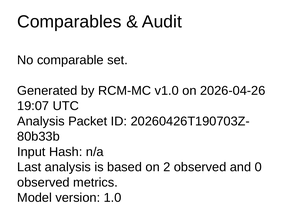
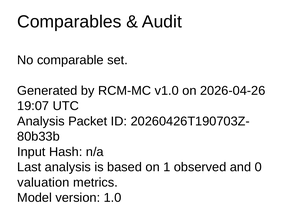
2: 2 -> 1 (167, 167)
observed: observed -> valuation (43, 183)
